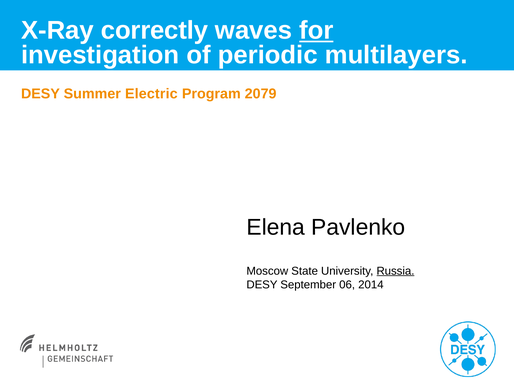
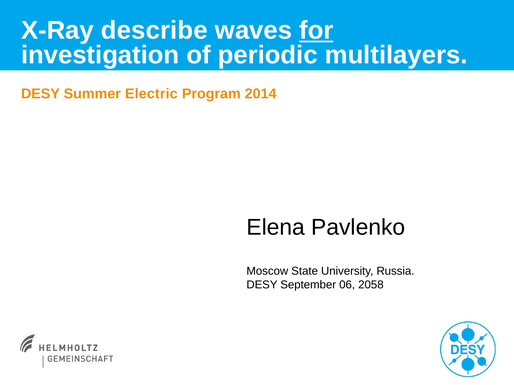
correctly: correctly -> describe (154, 31)
2079: 2079 -> 2014 (261, 94)
Russia underline: present -> none (395, 271)
2014: 2014 -> 2058 (371, 285)
